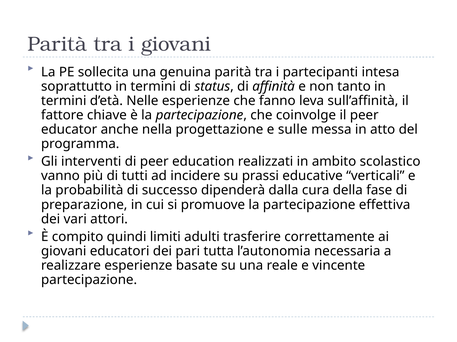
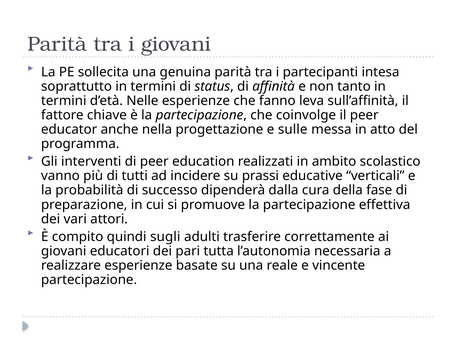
limiti: limiti -> sugli (165, 237)
